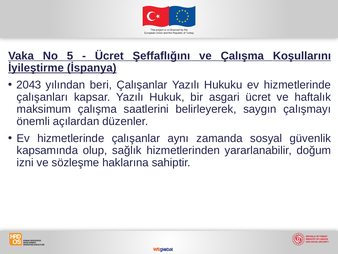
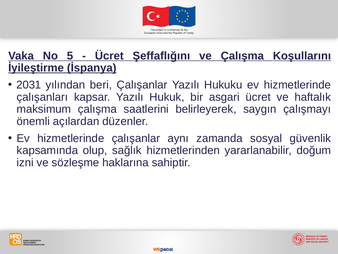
2043: 2043 -> 2031 (29, 85)
